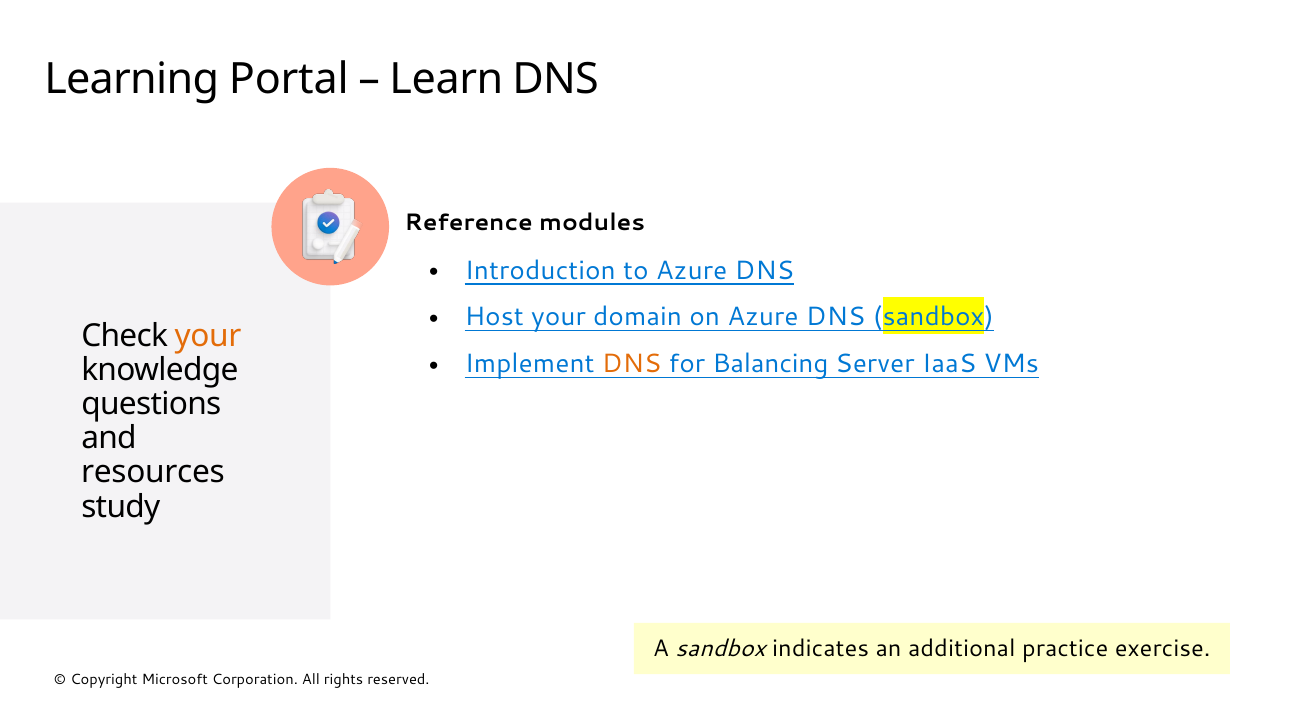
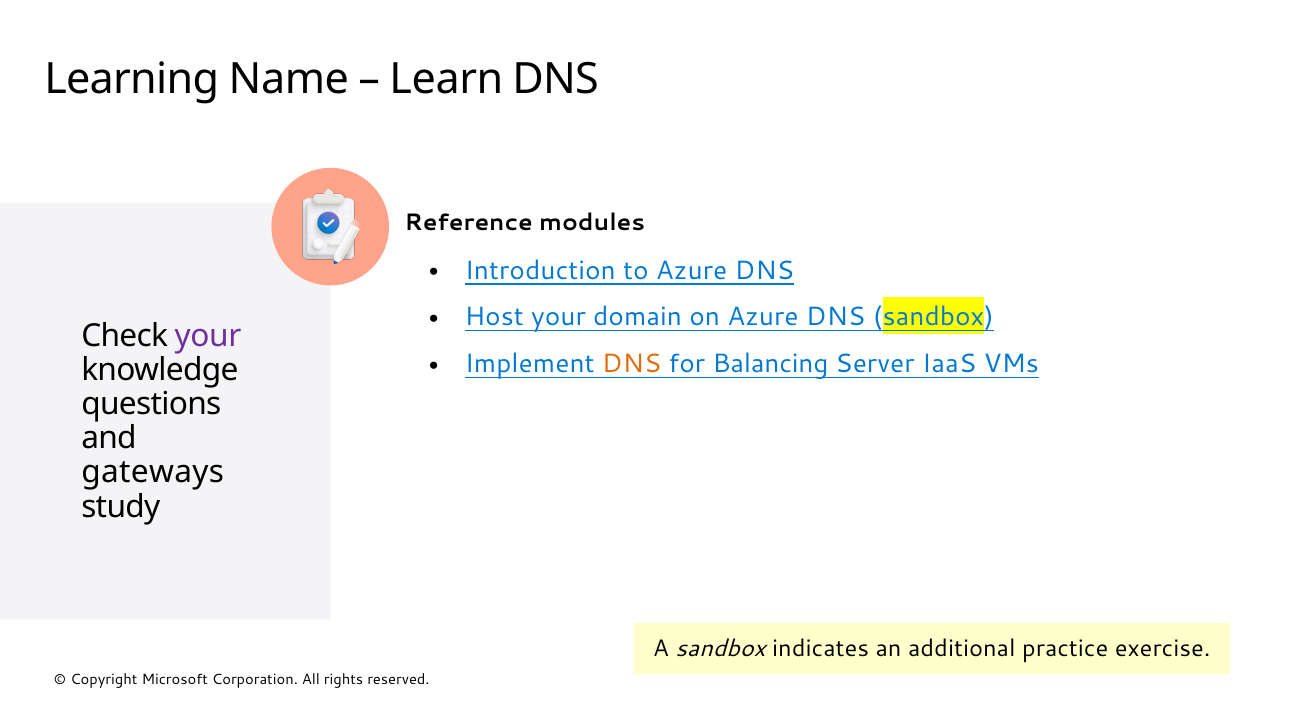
Portal: Portal -> Name (289, 79)
your colour: orange -> purple (208, 336)
resources: resources -> gateways (153, 473)
